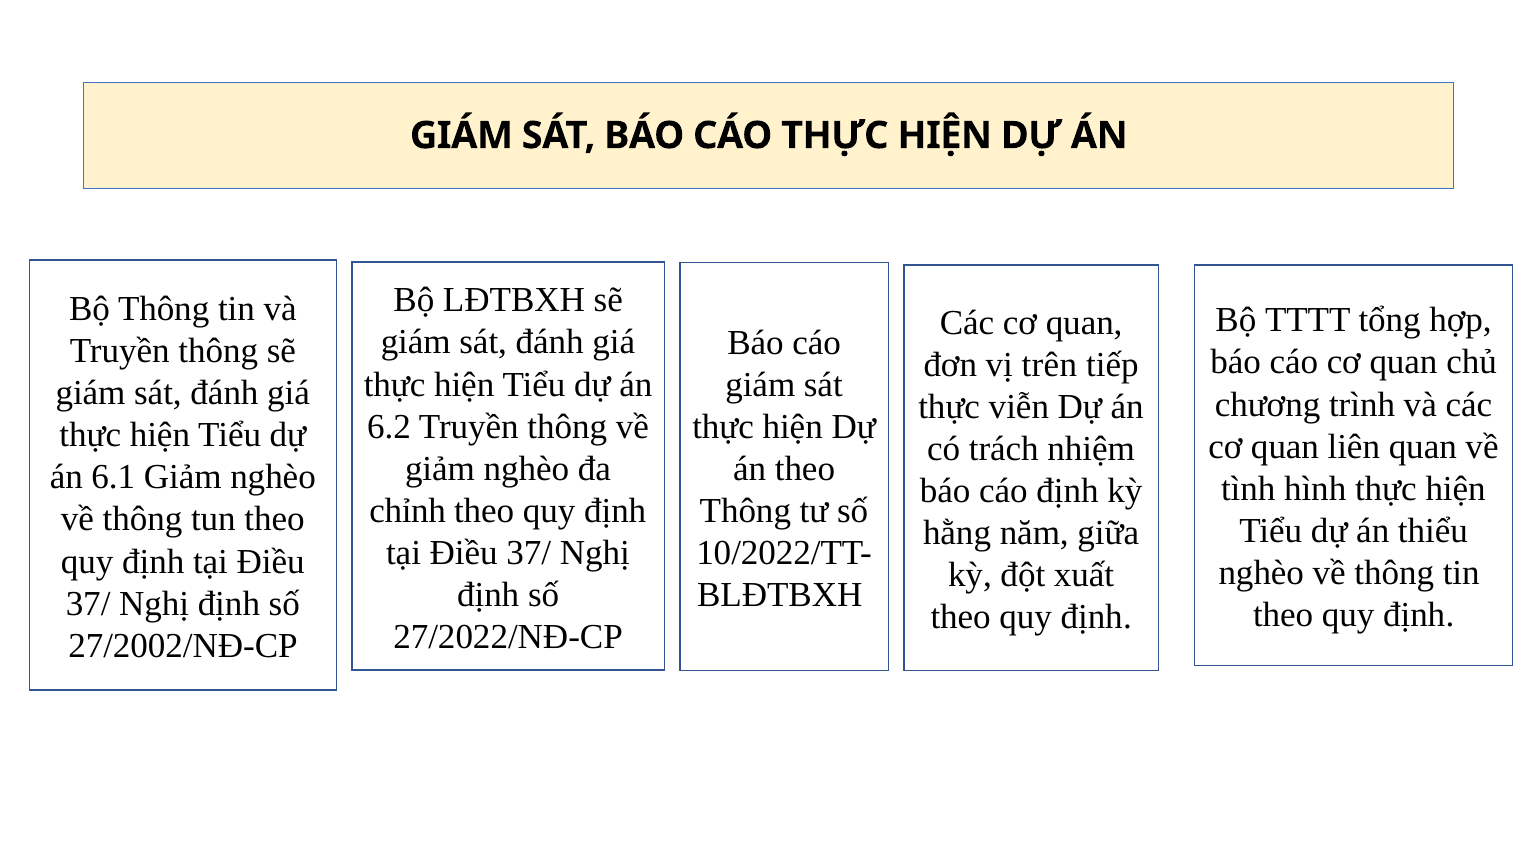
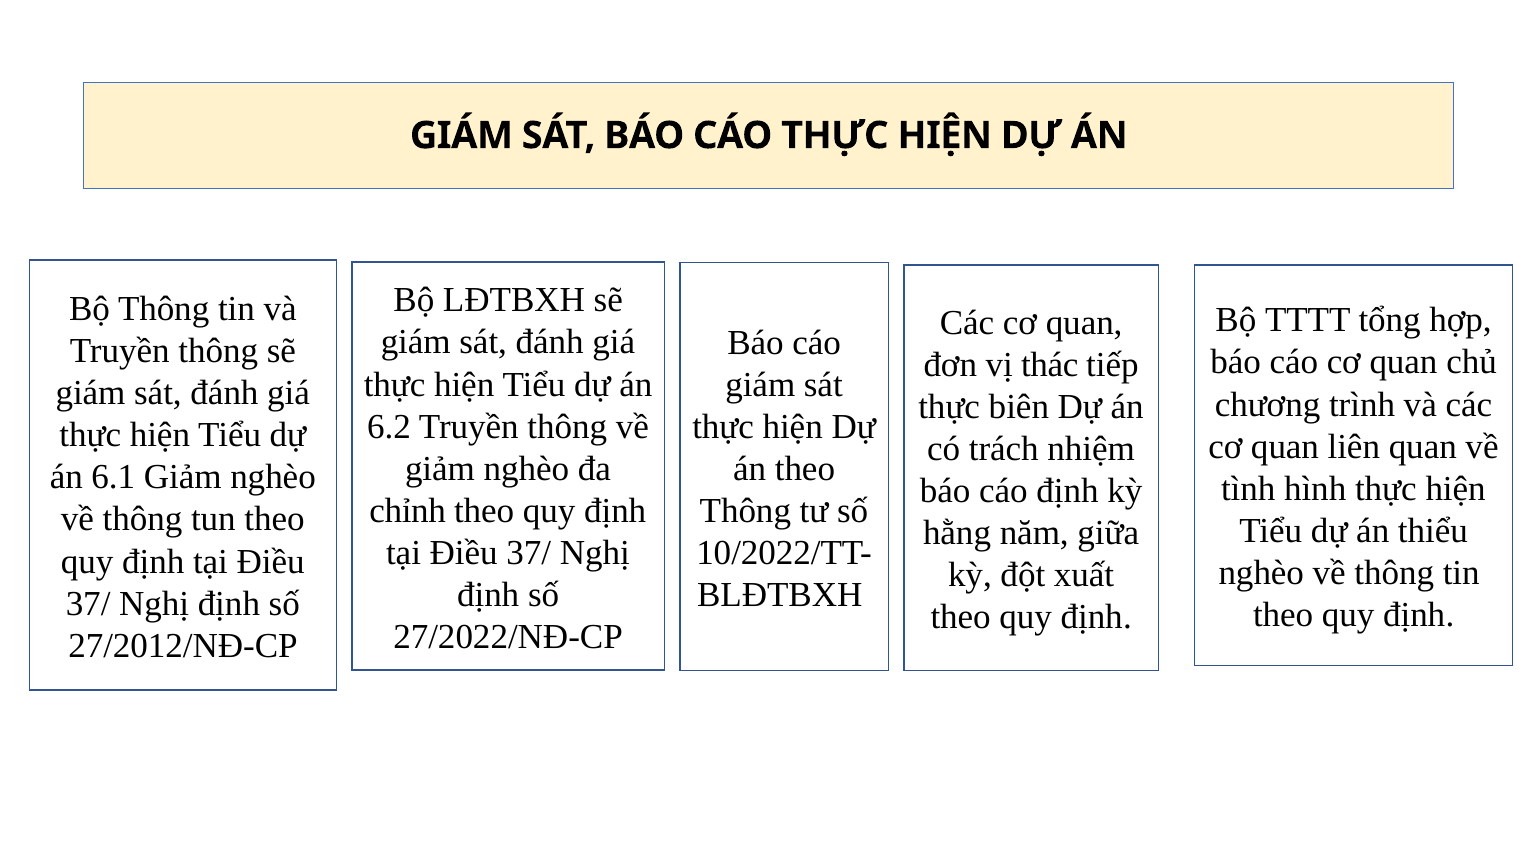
trên: trên -> thác (1050, 365)
viễn: viễn -> biên (1019, 407)
27/2002/NĐ-CP: 27/2002/NĐ-CP -> 27/2012/NĐ-CP (183, 646)
